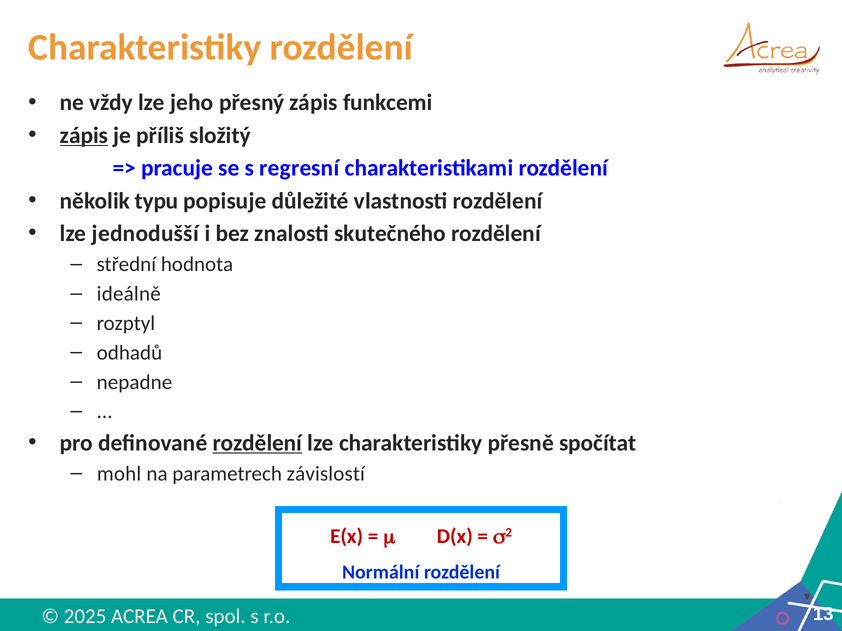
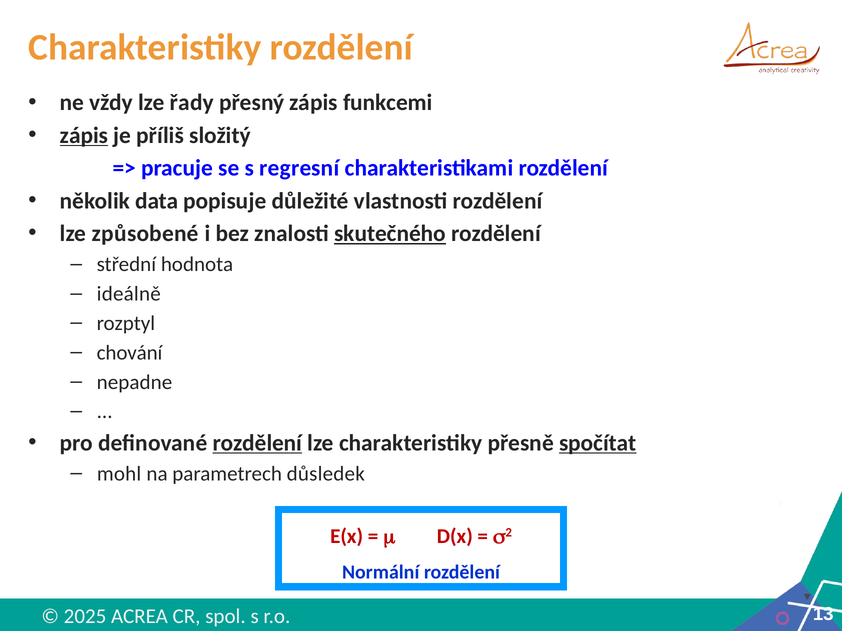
jeho: jeho -> řady (192, 103)
typu: typu -> data (157, 201)
jednodušší: jednodušší -> způsobené (145, 234)
skutečného underline: none -> present (390, 234)
odhadů: odhadů -> chování (130, 353)
spočítat underline: none -> present (598, 443)
závislostí: závislostí -> důsledek (326, 474)
